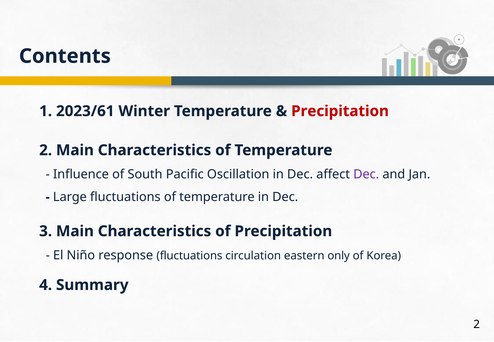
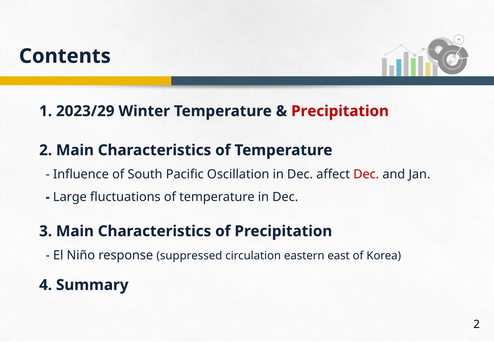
2023/61: 2023/61 -> 2023/29 (85, 111)
Dec colour: purple -> red (366, 174)
response fluctuations: fluctuations -> suppressed (189, 256)
only: only -> east (339, 256)
